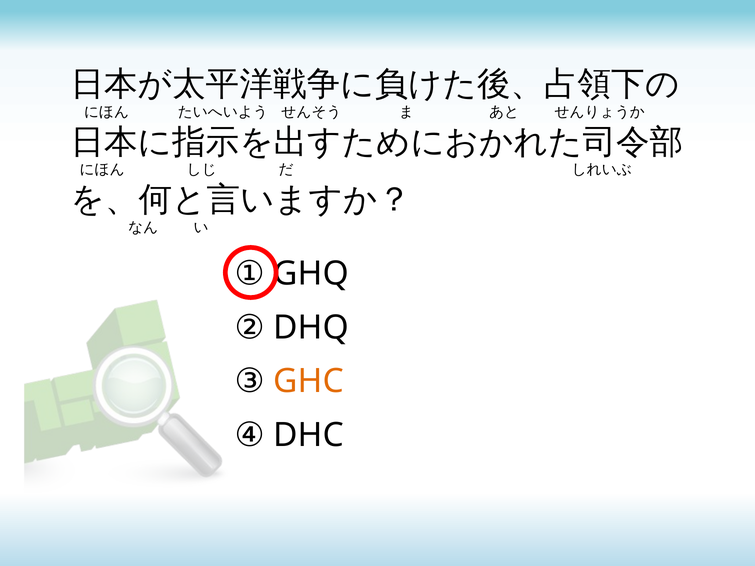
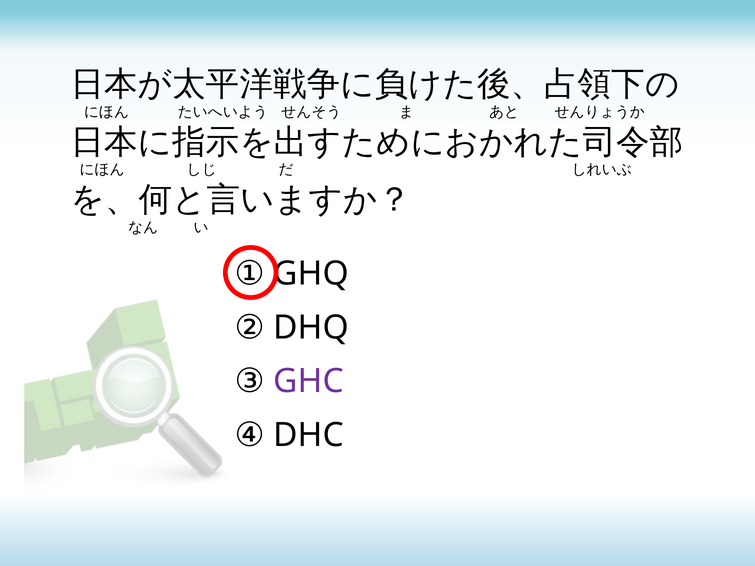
GHC colour: orange -> purple (309, 382)
